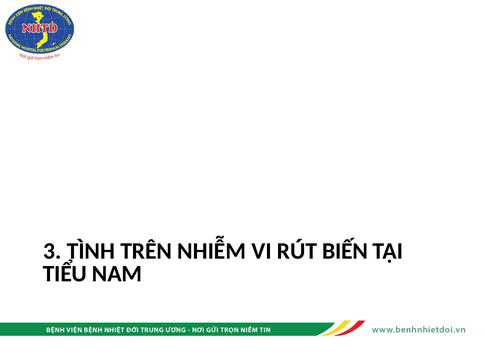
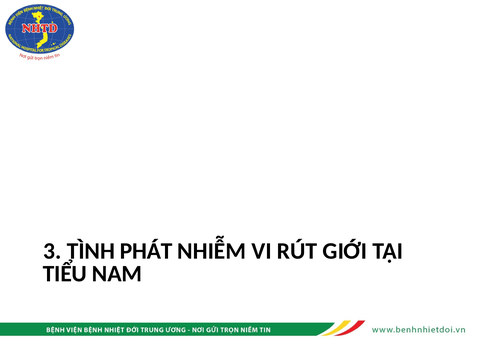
TRÊN: TRÊN -> PHÁT (146, 251)
BIẾN: BIẾN -> GIỚI (345, 251)
